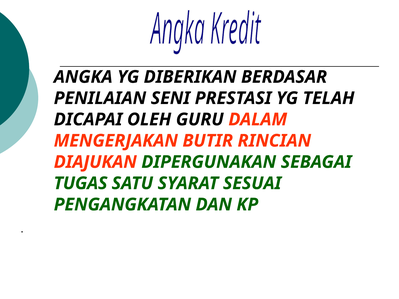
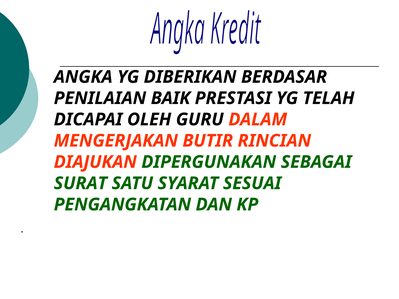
SENI: SENI -> BAIK (171, 98)
TUGAS: TUGAS -> SURAT (80, 183)
